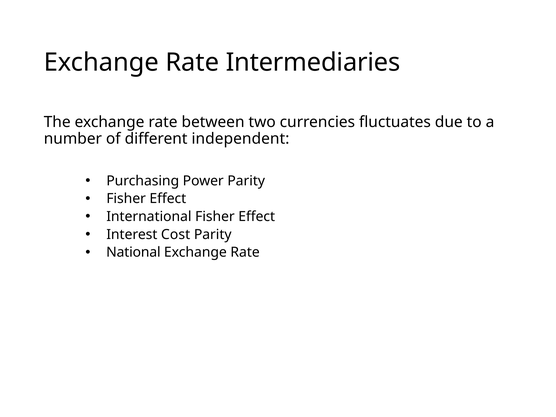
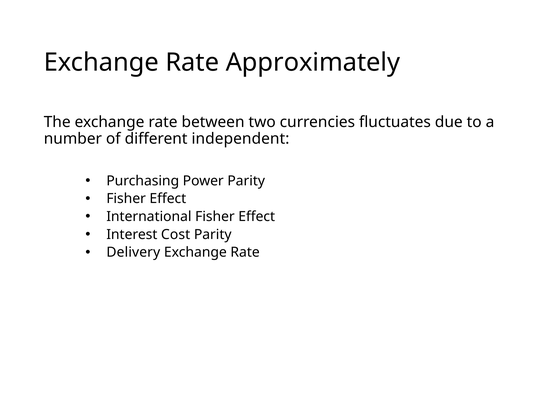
Intermediaries: Intermediaries -> Approximately (313, 62)
National: National -> Delivery (133, 252)
